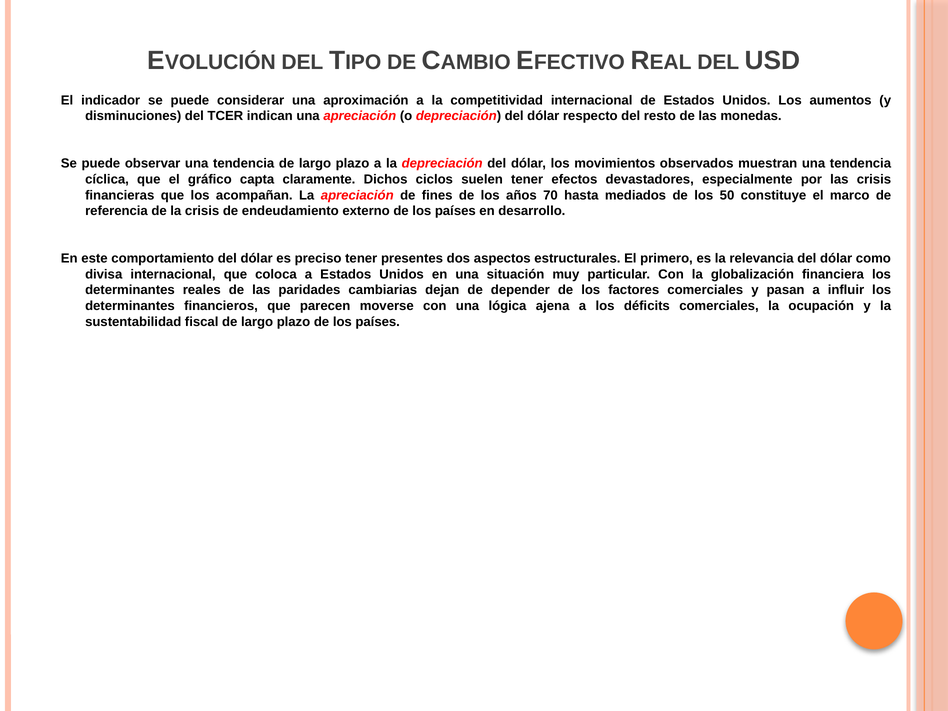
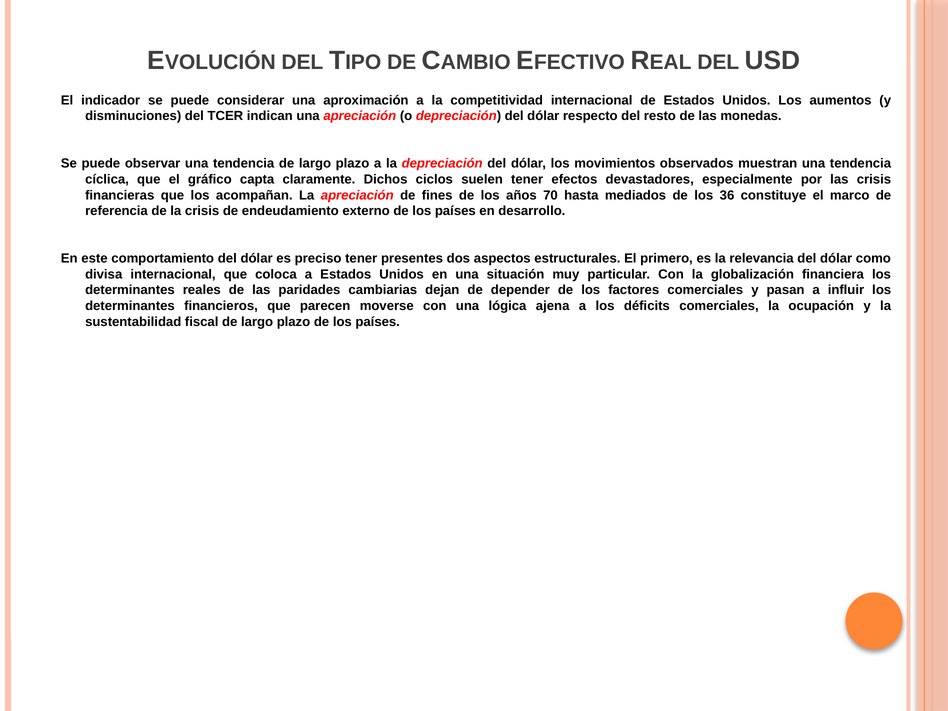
50: 50 -> 36 (727, 195)
